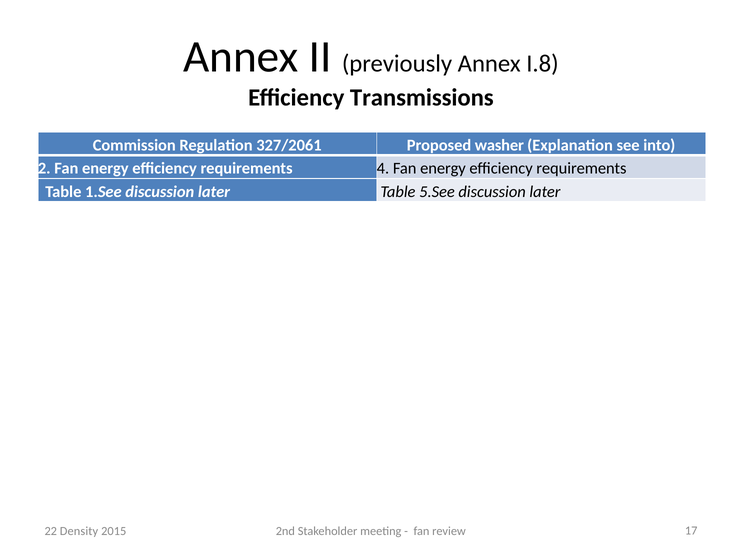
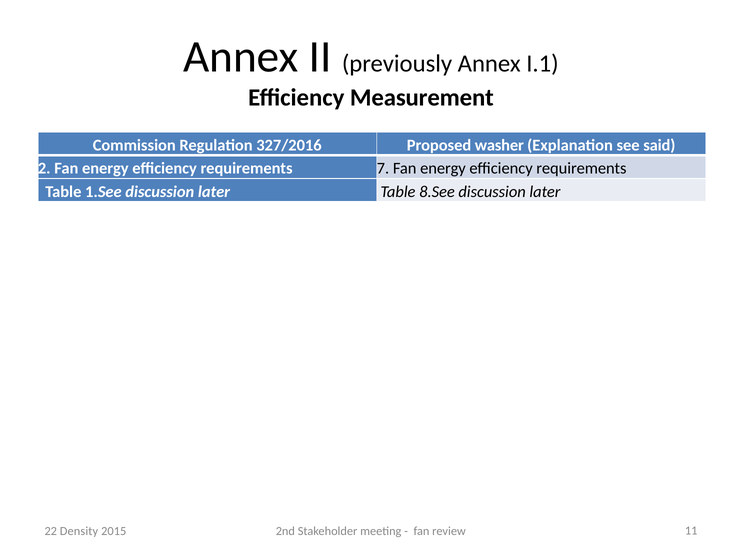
I.8: I.8 -> I.1 (542, 64)
Transmissions: Transmissions -> Measurement (422, 98)
327/2061: 327/2061 -> 327/2016 (289, 145)
into: into -> said (659, 145)
4: 4 -> 7 (383, 169)
5.See: 5.See -> 8.See (437, 192)
17: 17 -> 11 (691, 531)
